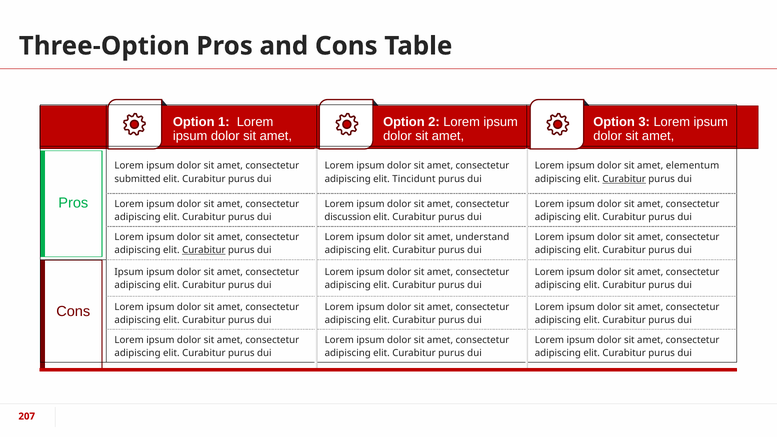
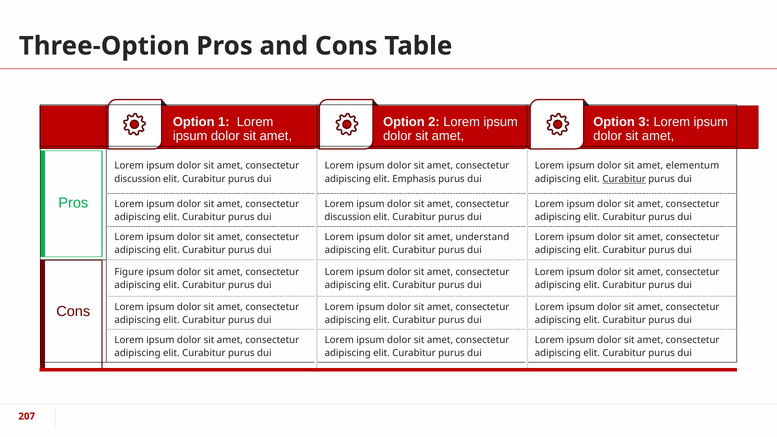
submitted: submitted -> discussion (138, 179)
Tincidunt: Tincidunt -> Emphasis (414, 179)
Curabitur underline: present -> none (204, 250)
Ipsum: Ipsum -> Figure (129, 272)
